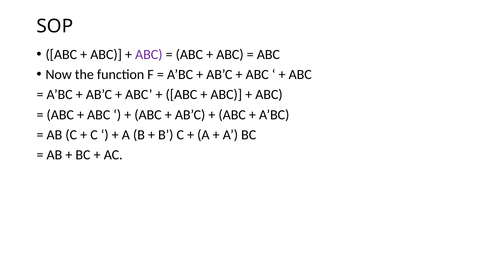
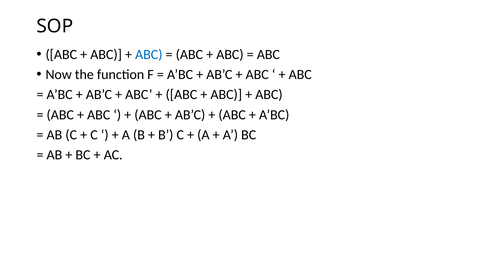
ABC colour: purple -> blue (149, 54)
